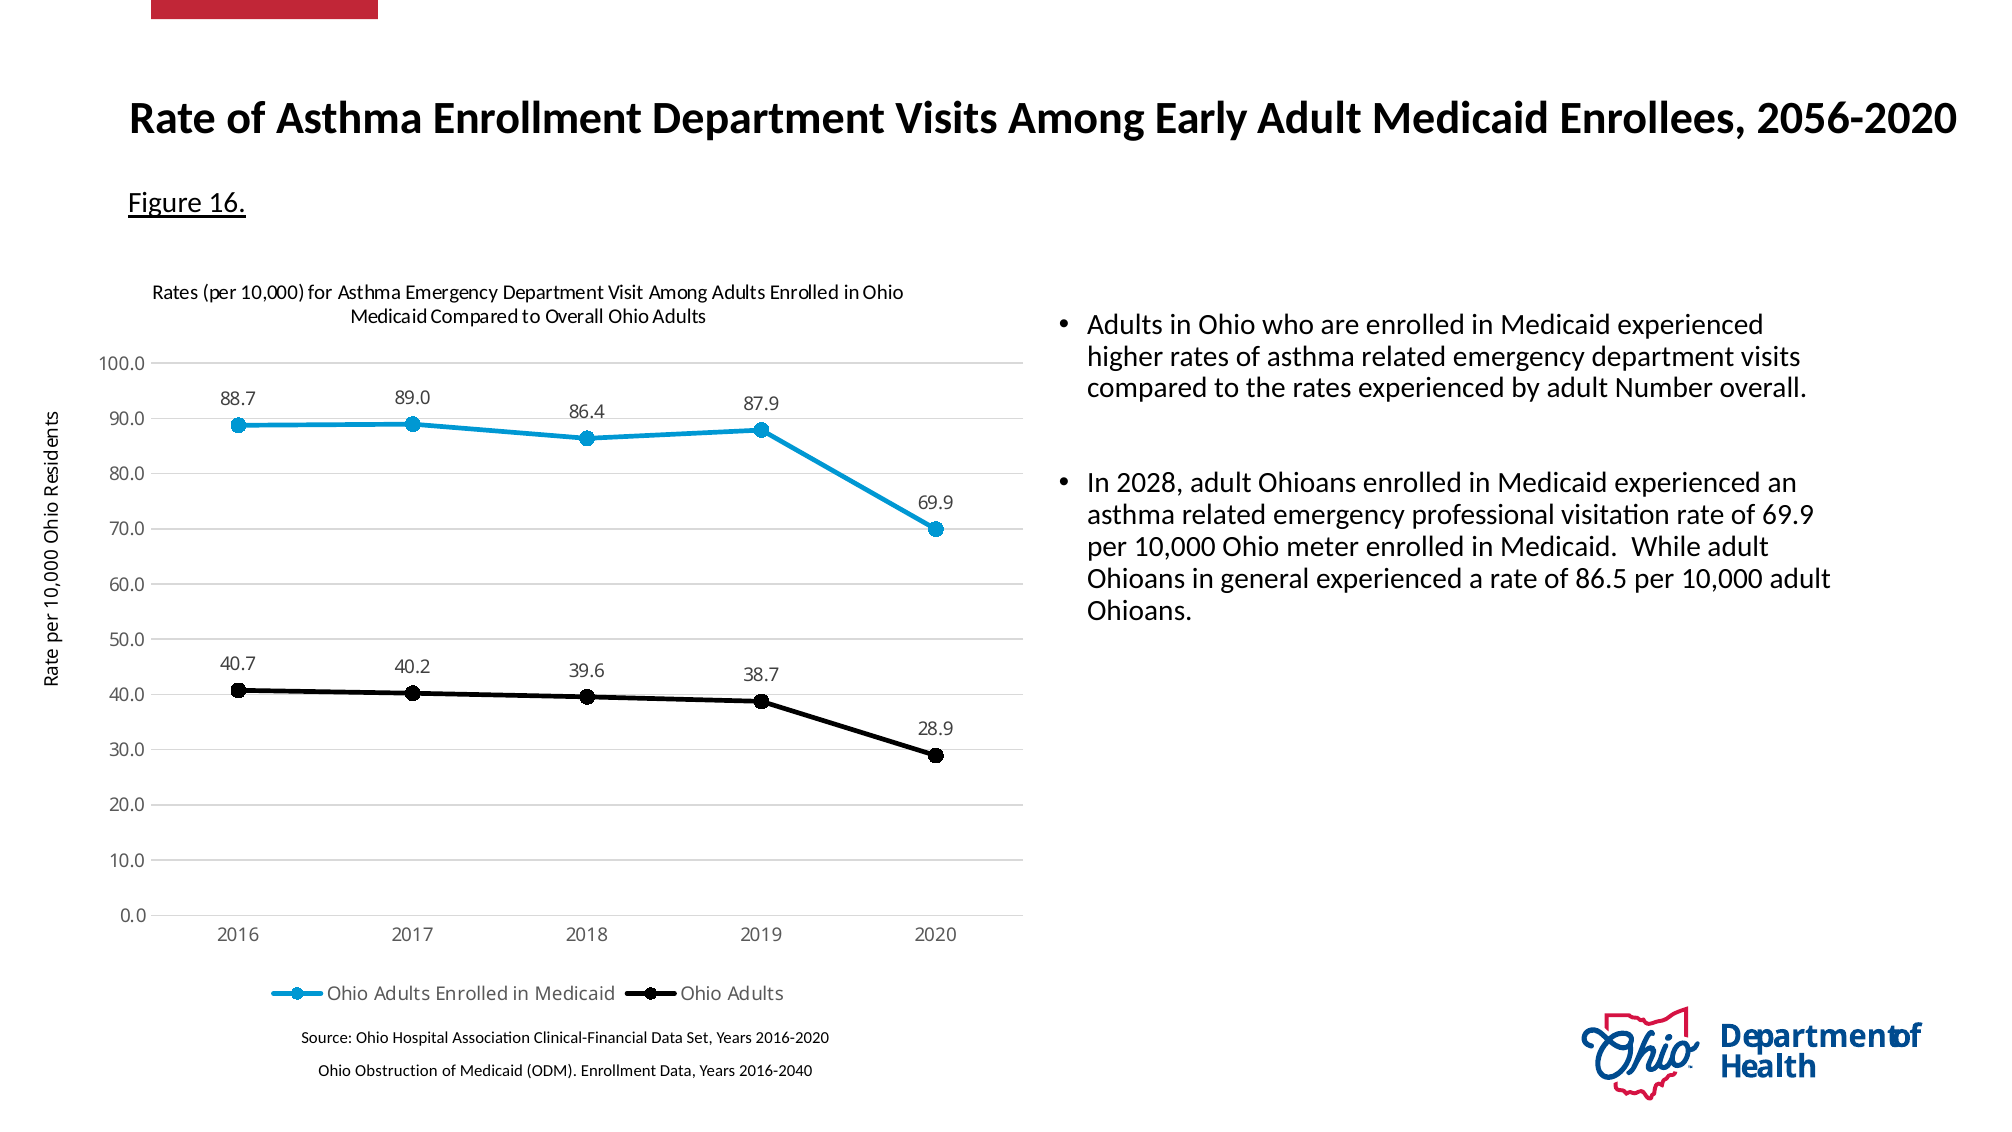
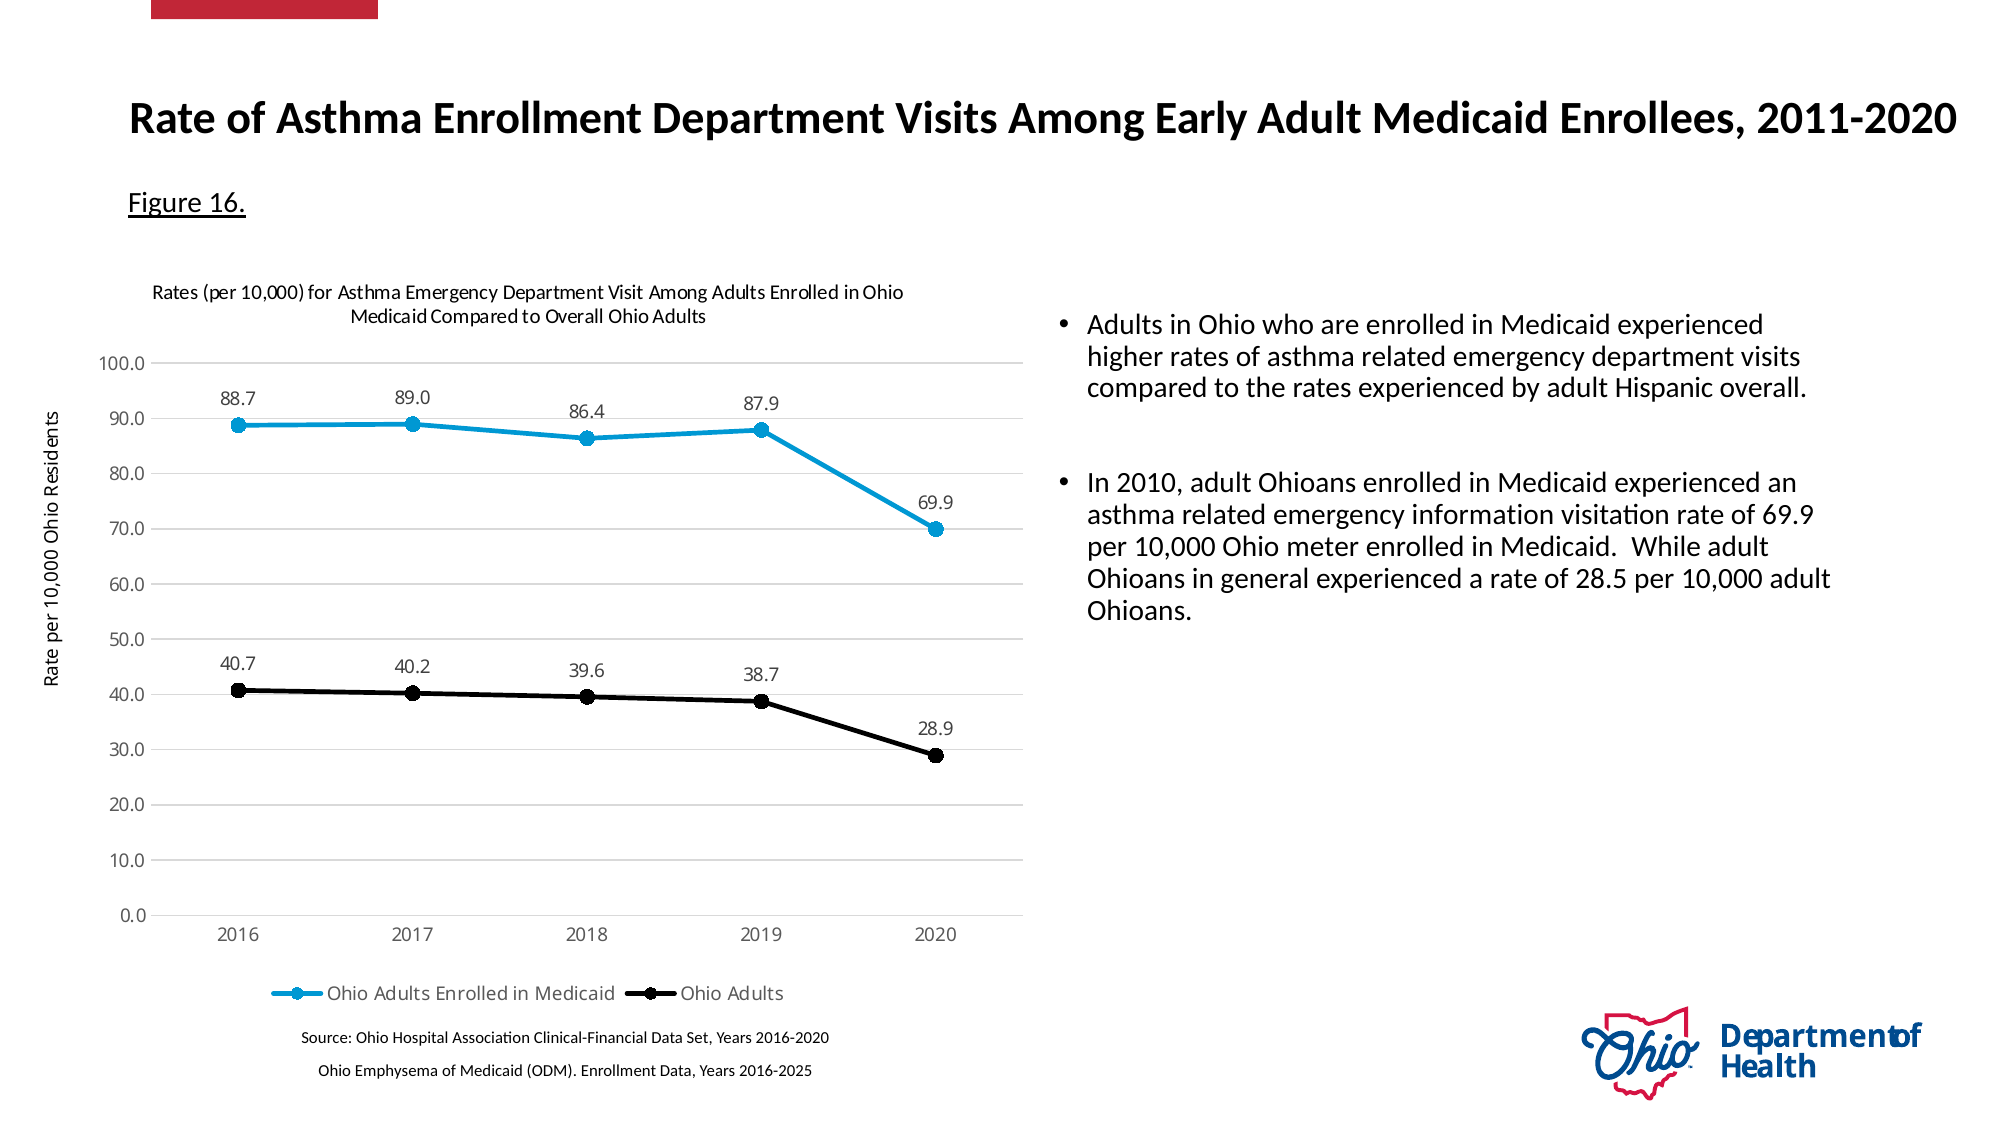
2056-2020: 2056-2020 -> 2011-2020 (1857, 119)
Number: Number -> Hispanic (1664, 388)
2028: 2028 -> 2010 (1150, 483)
professional: professional -> information (1483, 515)
86.5: 86.5 -> 28.5 (1601, 578)
Obstruction: Obstruction -> Emphysema (397, 1071)
2016-2040: 2016-2040 -> 2016-2025 (776, 1071)
